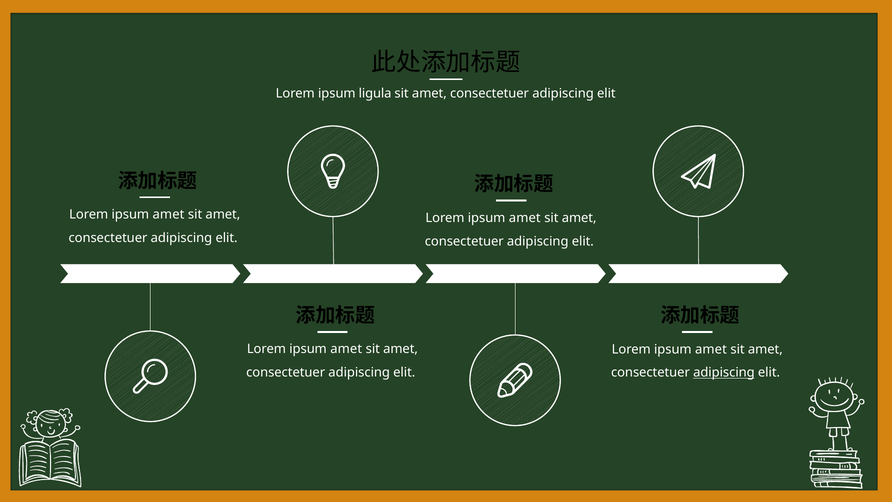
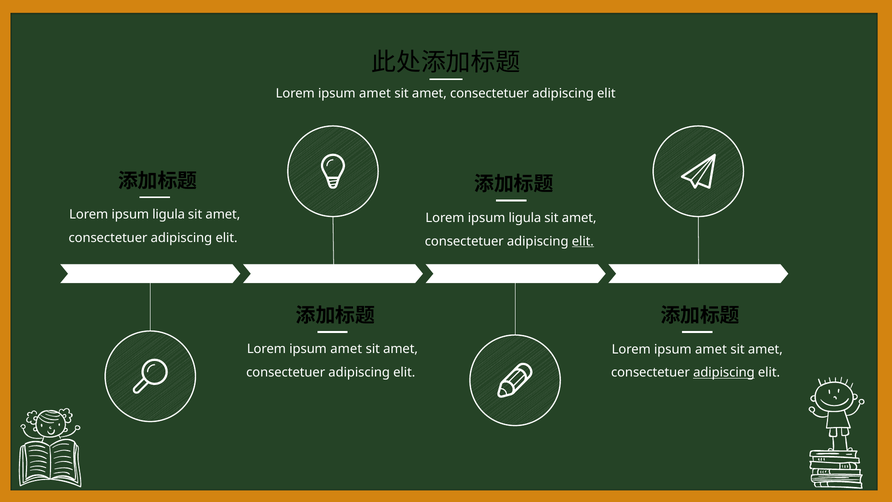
ligula: ligula -> amet (375, 94)
amet: amet -> ligula (169, 214)
amet: amet -> ligula (525, 218)
elit underline: none -> present (583, 241)
